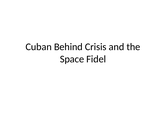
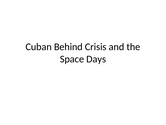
Fidel: Fidel -> Days (96, 59)
